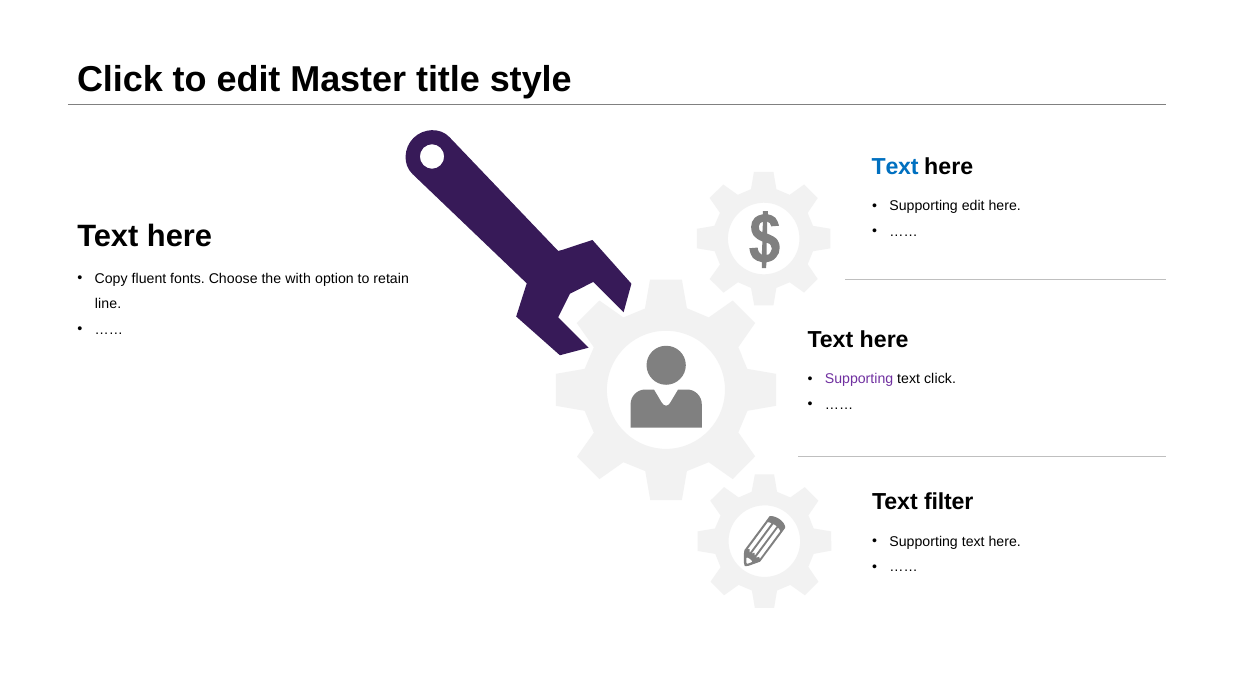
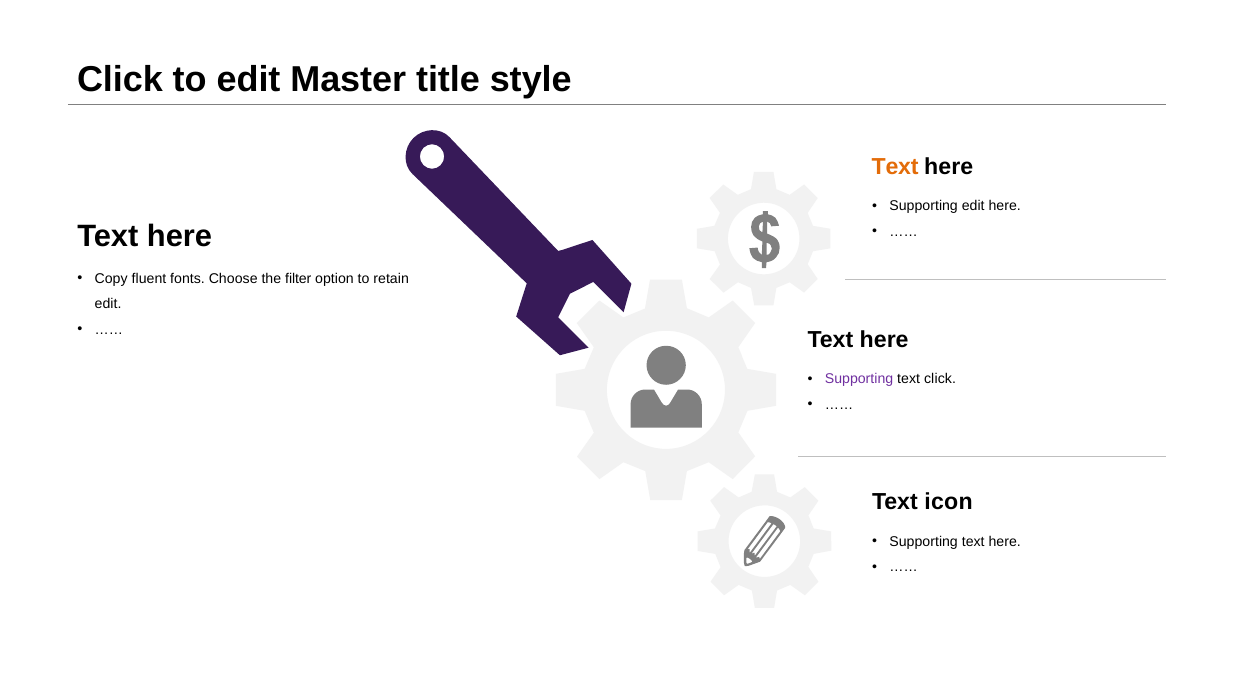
Text colour: blue -> orange (895, 167)
with: with -> filter (298, 279)
line: line -> edit (108, 304)
filter: filter -> icon (949, 502)
